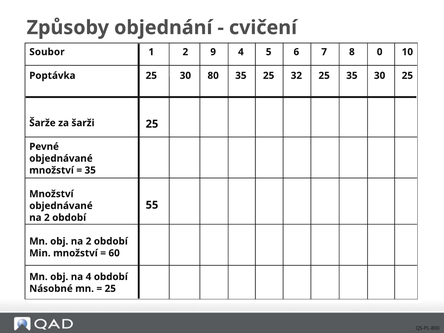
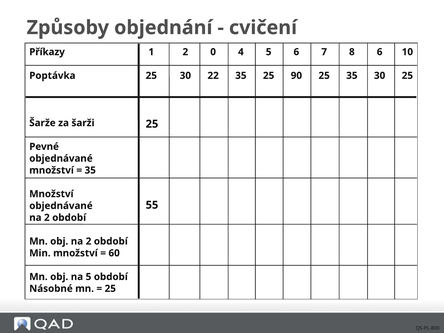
Soubor: Soubor -> Příkazy (47, 52)
9: 9 -> 0 (213, 52)
8 0: 0 -> 6 (380, 52)
80: 80 -> 22 (213, 76)
32: 32 -> 90 (296, 76)
na 4: 4 -> 5 (88, 277)
